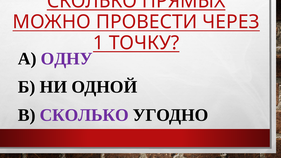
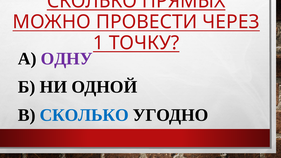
СКОЛЬКО colour: purple -> blue (84, 115)
